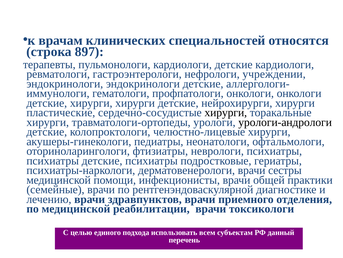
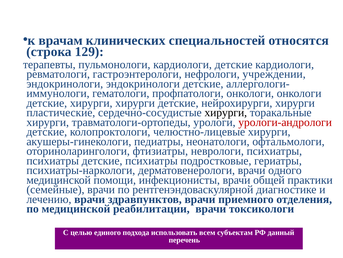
897: 897 -> 129 (89, 51)
урологи-андрологи colour: black -> red (285, 122)
сестры: сестры -> одного (285, 170)
